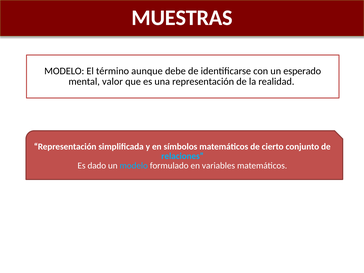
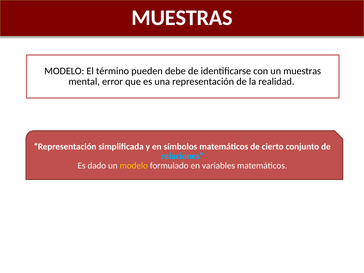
aunque: aunque -> pueden (147, 71)
un esperado: esperado -> muestras (302, 71)
valor: valor -> error (113, 82)
modelo colour: light blue -> yellow (134, 166)
